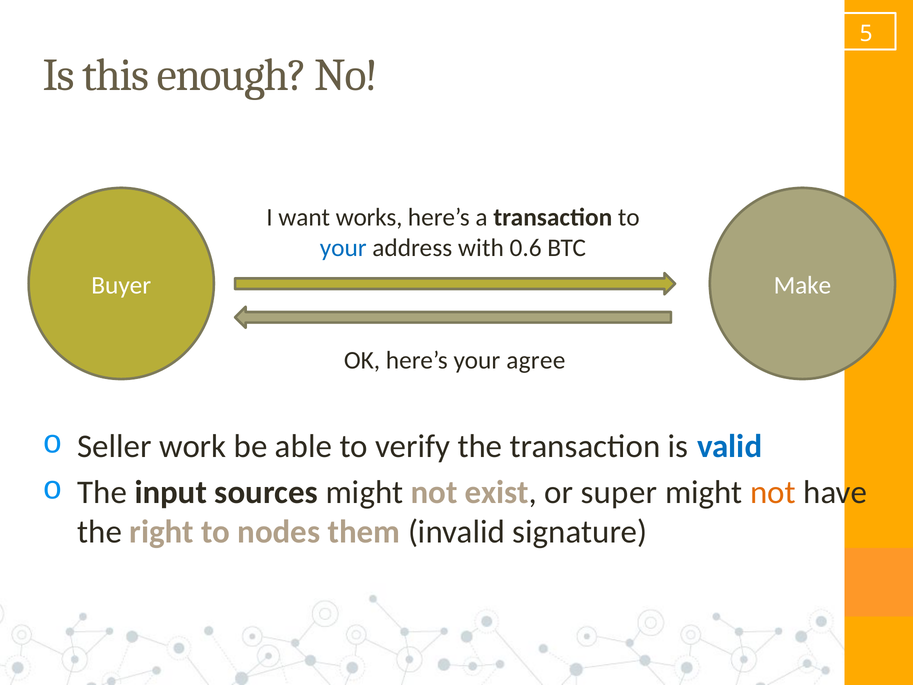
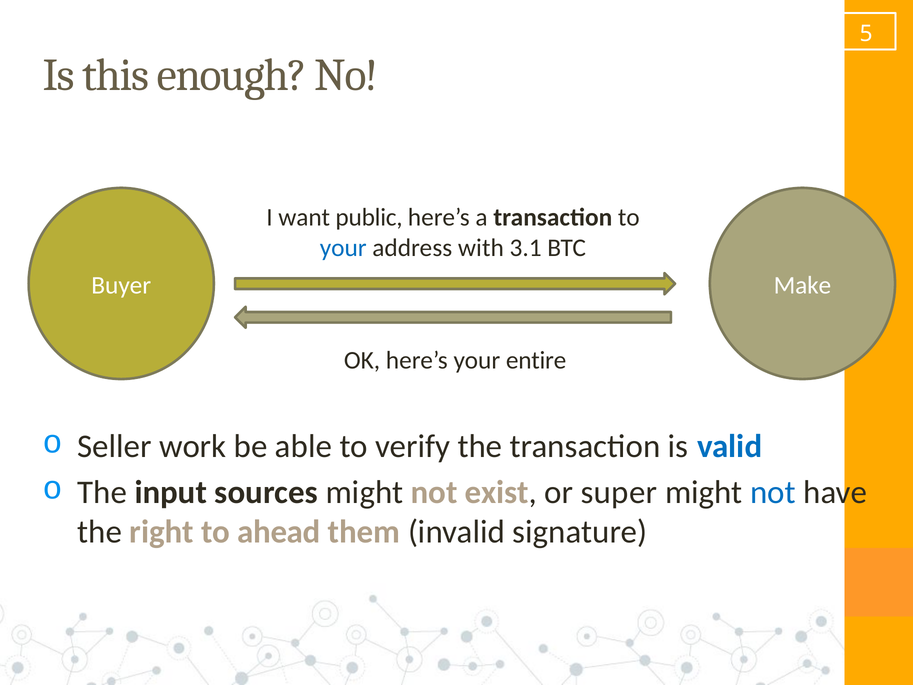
works: works -> public (369, 218)
0.6: 0.6 -> 3.1 (526, 248)
agree: agree -> entire (536, 360)
not colour: orange -> blue (773, 492)
nodes: nodes -> ahead (279, 532)
